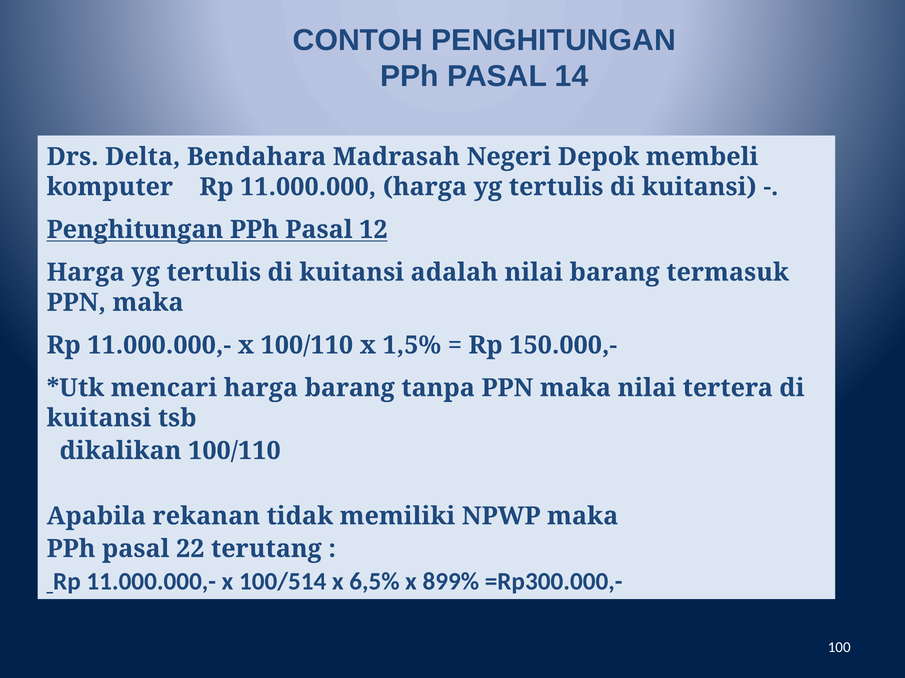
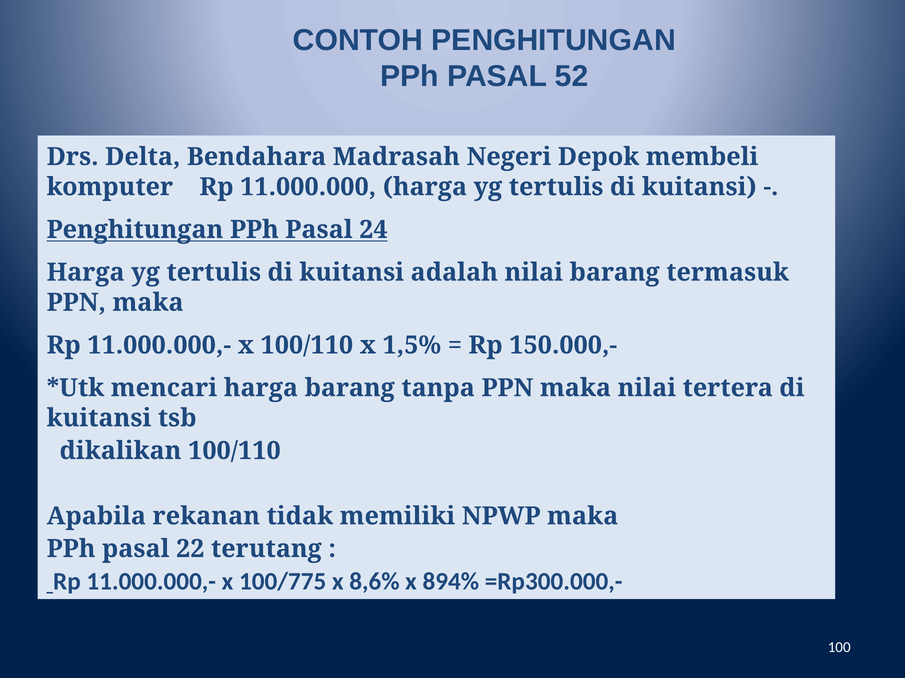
14: 14 -> 52 (572, 76)
12: 12 -> 24 (373, 230)
100/514: 100/514 -> 100/775 (283, 582)
6,5%: 6,5% -> 8,6% (374, 582)
899%: 899% -> 894% (451, 582)
